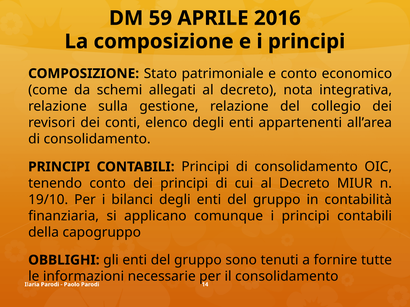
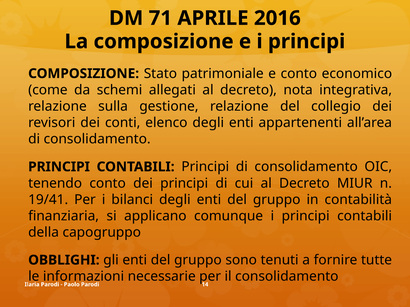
59: 59 -> 71 (160, 18)
19/10: 19/10 -> 19/41 (48, 200)
